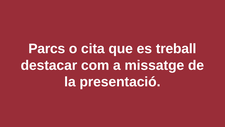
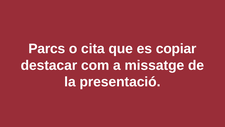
treball: treball -> copiar (176, 49)
